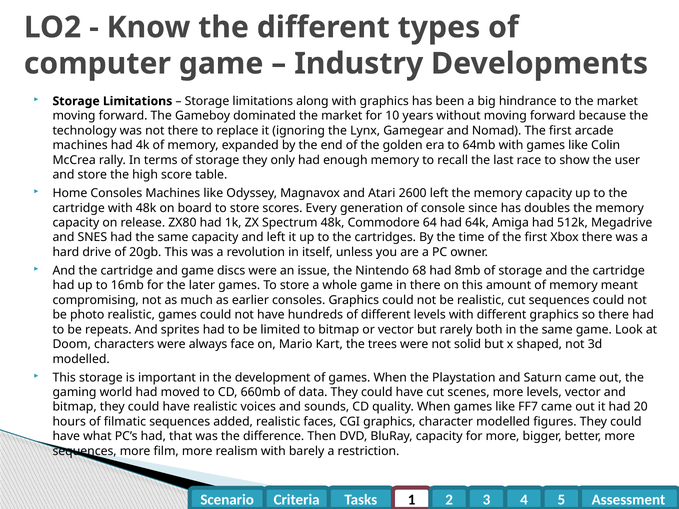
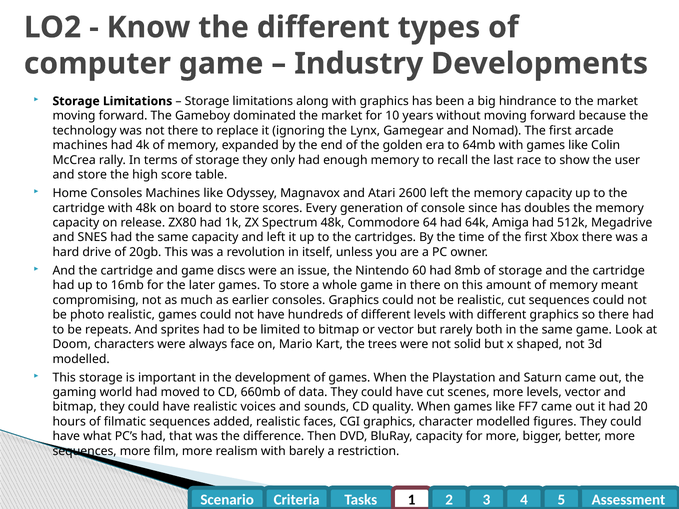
68: 68 -> 60 (419, 271)
